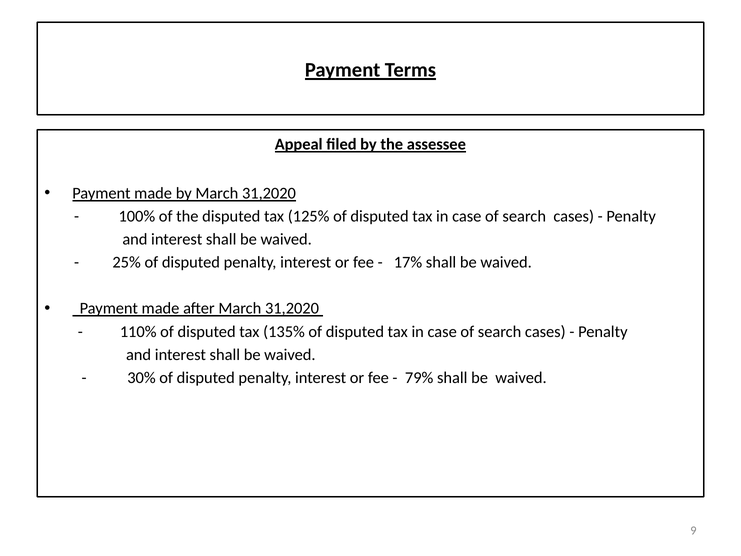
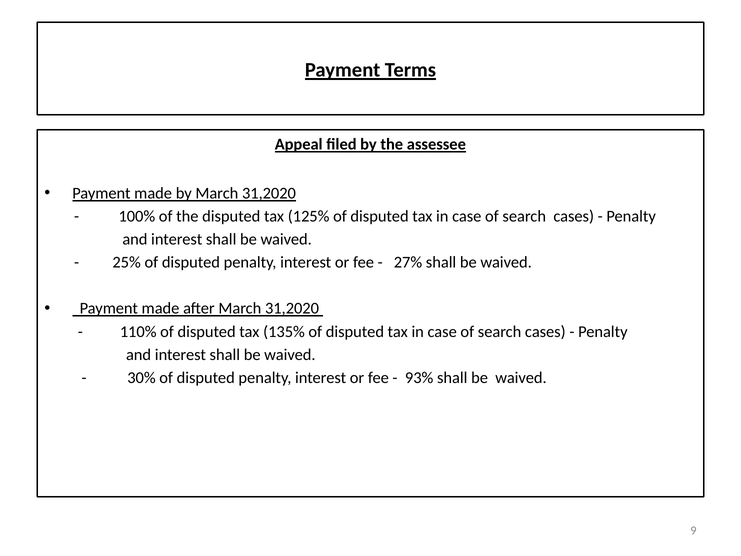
17%: 17% -> 27% (408, 262)
79%: 79% -> 93% (419, 377)
